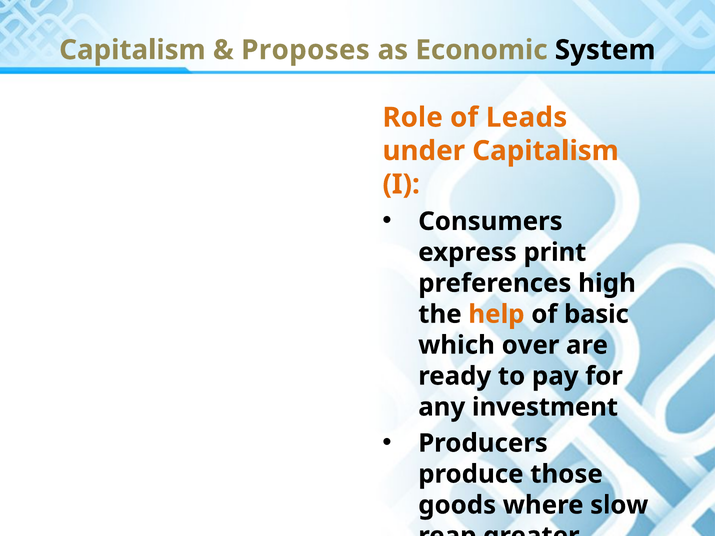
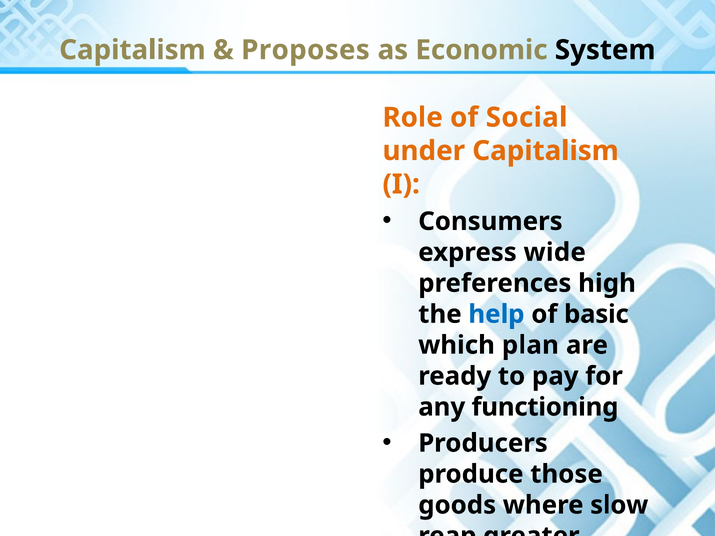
Leads: Leads -> Social (527, 118)
print: print -> wide (555, 252)
help colour: orange -> blue (496, 314)
over: over -> plan (530, 345)
investment: investment -> functioning (545, 407)
